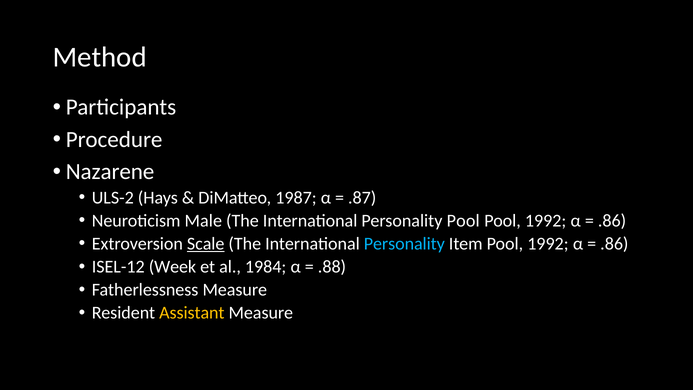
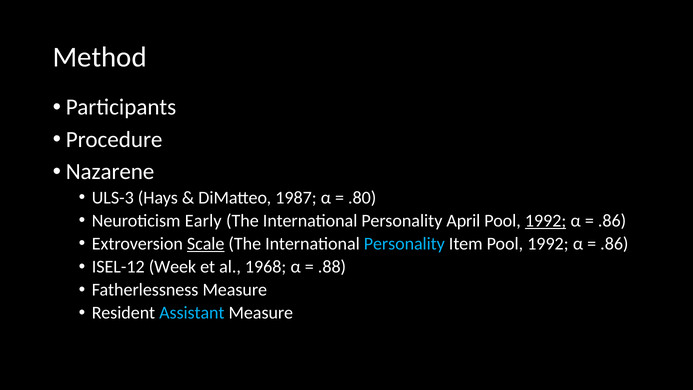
ULS-2: ULS-2 -> ULS-3 (113, 197)
.87: .87 -> .80 (362, 197)
Male: Male -> Early (203, 221)
Personality Pool: Pool -> April (463, 221)
1992 underline: none -> present (546, 221)
1984: 1984 -> 1968 (266, 267)
Assistant colour: yellow -> light blue (192, 313)
